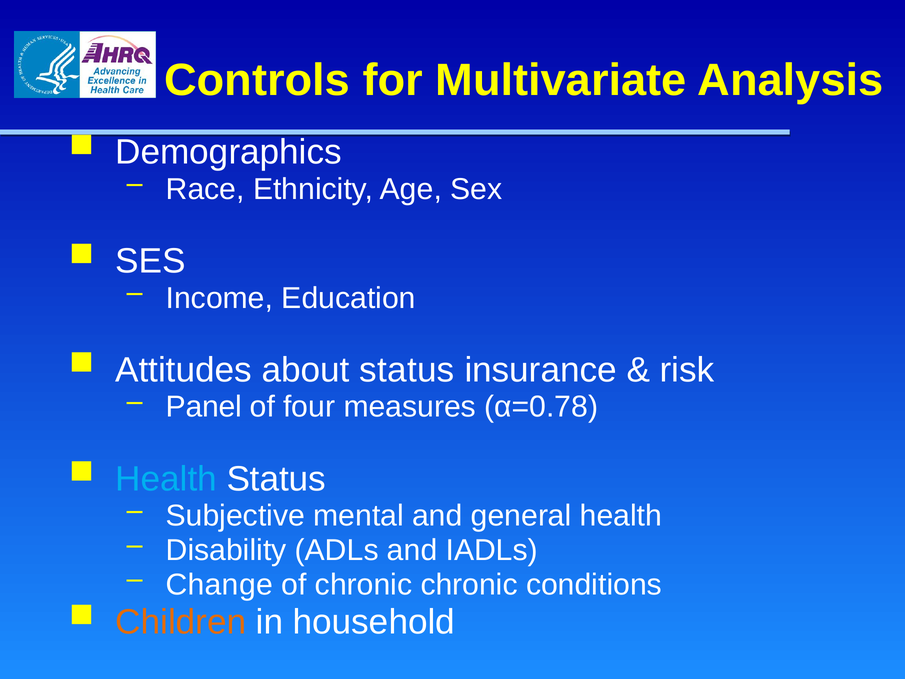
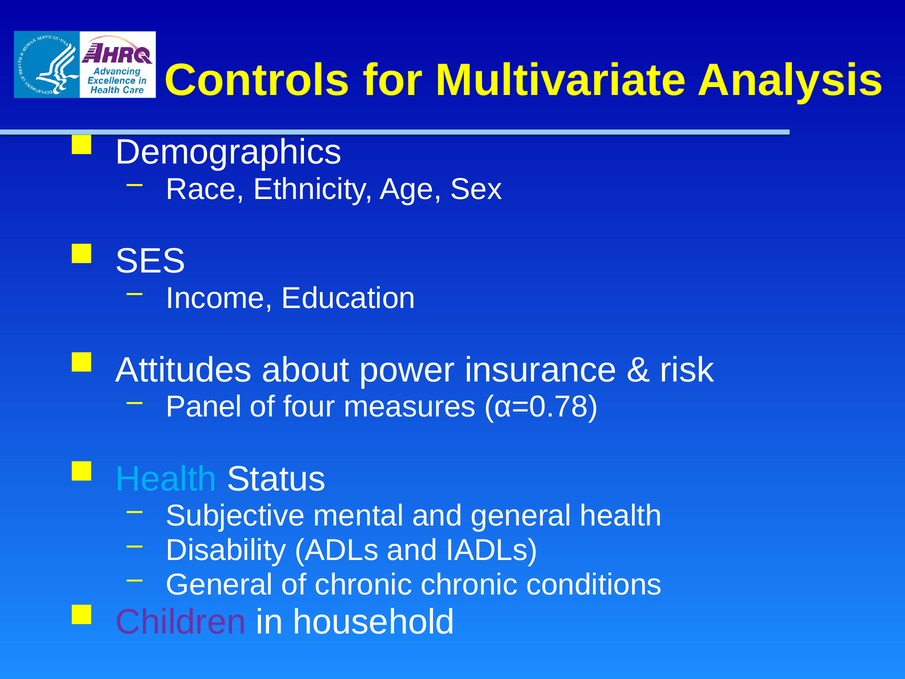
about status: status -> power (407, 370)
Change: Change -> General (219, 584)
Children colour: orange -> purple (181, 622)
